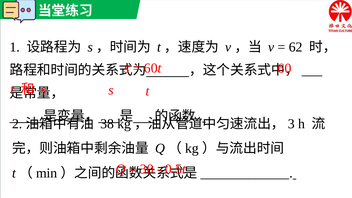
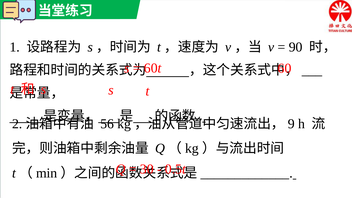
62: 62 -> 90 (296, 47)
38: 38 -> 56 (107, 124)
3: 3 -> 9 (291, 124)
